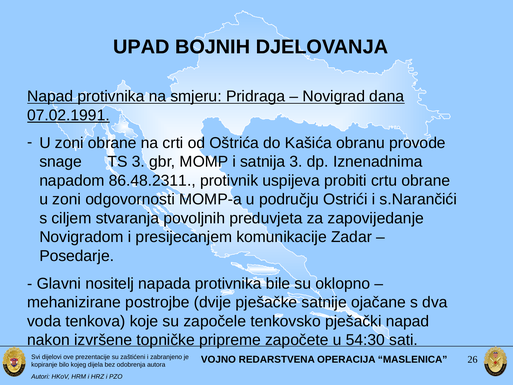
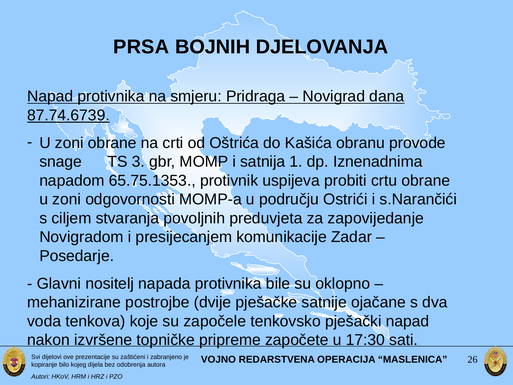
UPAD: UPAD -> PRSA (141, 47)
07.02.1991: 07.02.1991 -> 87.74.6739 (68, 115)
satnija 3: 3 -> 1 (296, 162)
86.48.2311: 86.48.2311 -> 65.75.1353 (152, 181)
54:30: 54:30 -> 17:30 (365, 340)
